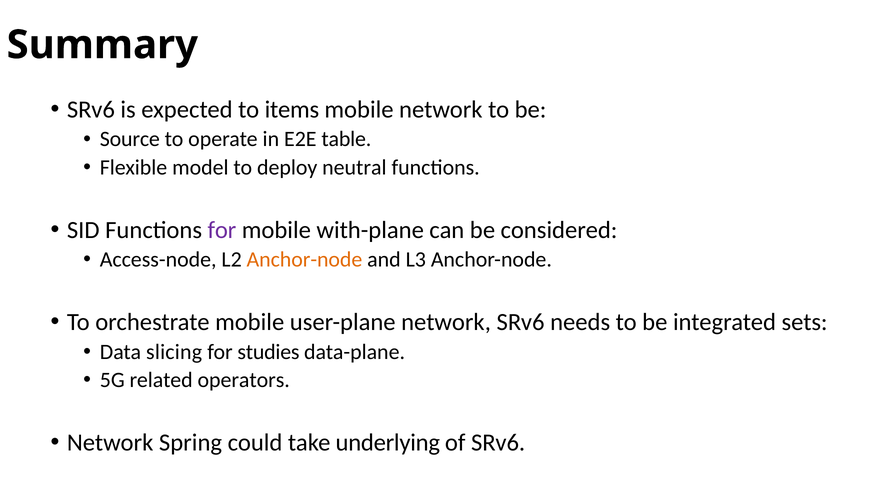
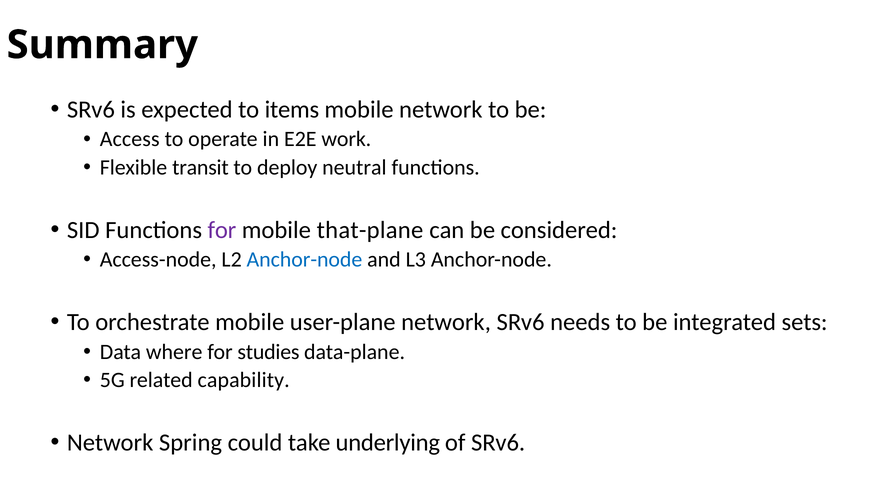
Source: Source -> Access (130, 139)
table: table -> work (346, 139)
model: model -> transit (200, 167)
with-plane: with-plane -> that-plane (370, 230)
Anchor-node colour: orange -> blue (304, 260)
slicing: slicing -> where (174, 352)
operators: operators -> capability (244, 380)
